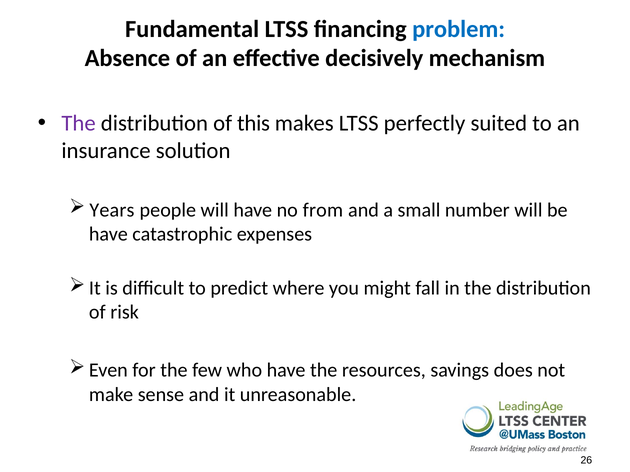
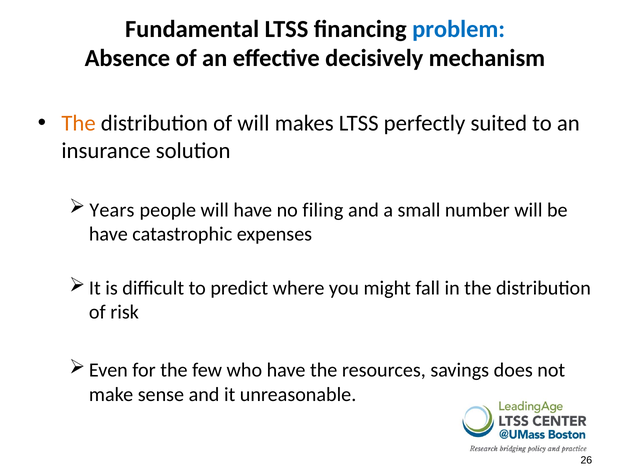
The colour: purple -> orange (79, 123)
of this: this -> will (253, 123)
from: from -> filing (323, 210)
